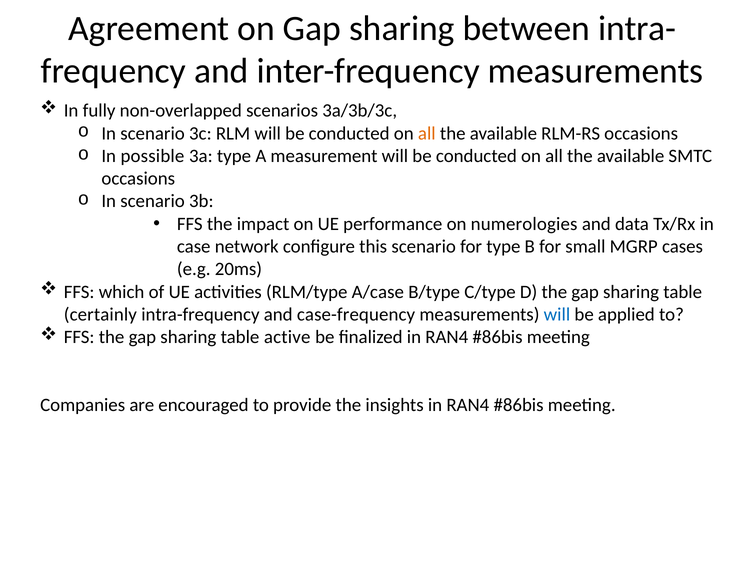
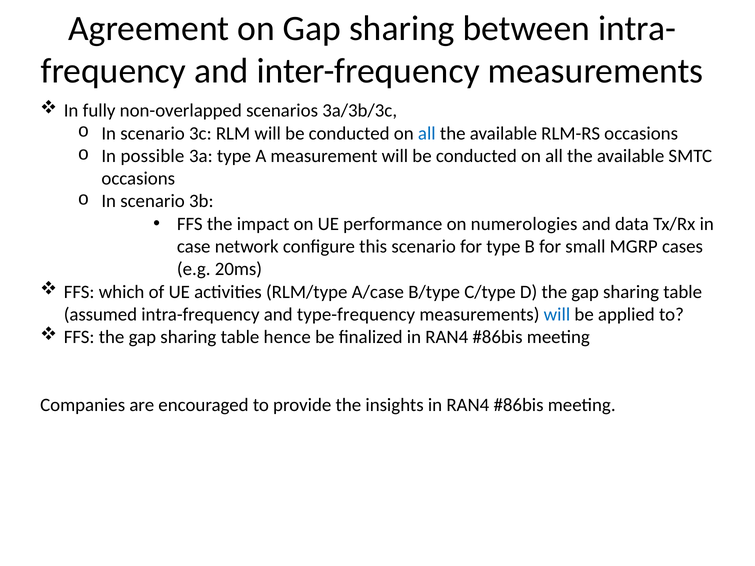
all colour: orange -> blue (427, 133)
certainly: certainly -> assumed (100, 315)
case-frequency: case-frequency -> type-frequency (356, 315)
active: active -> hence (287, 337)
